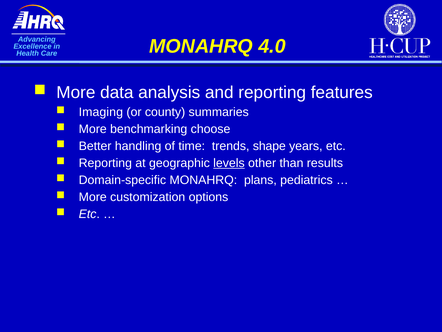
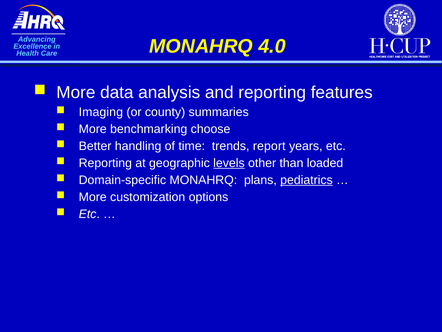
shape: shape -> report (269, 146)
results: results -> loaded (325, 163)
pediatrics underline: none -> present (306, 180)
